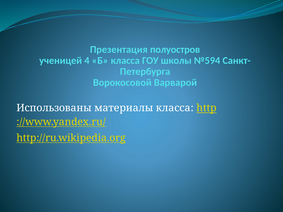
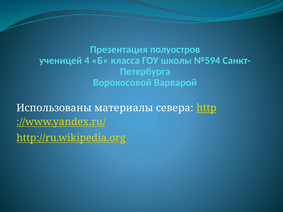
материалы класса: класса -> севера (175, 108)
